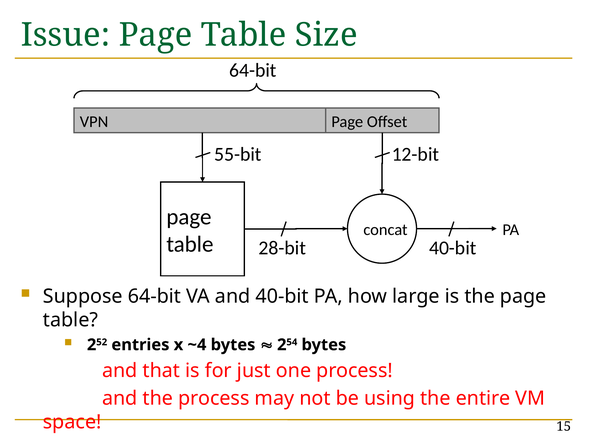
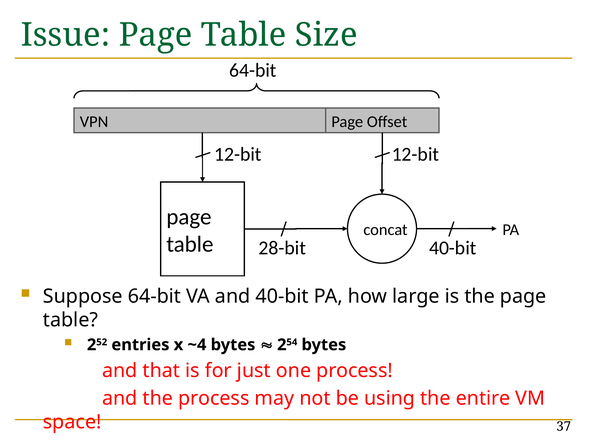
55-bit: 55-bit -> 12-bit (238, 154)
15: 15 -> 37 (564, 427)
